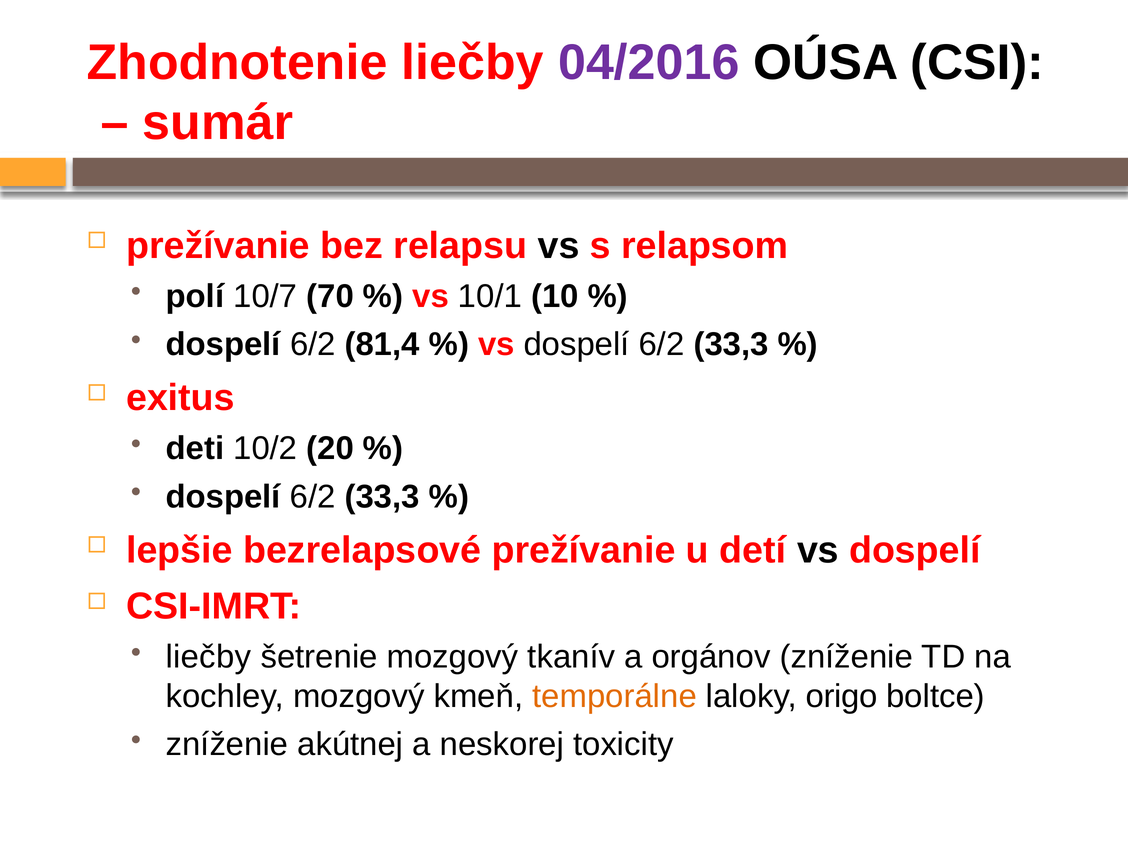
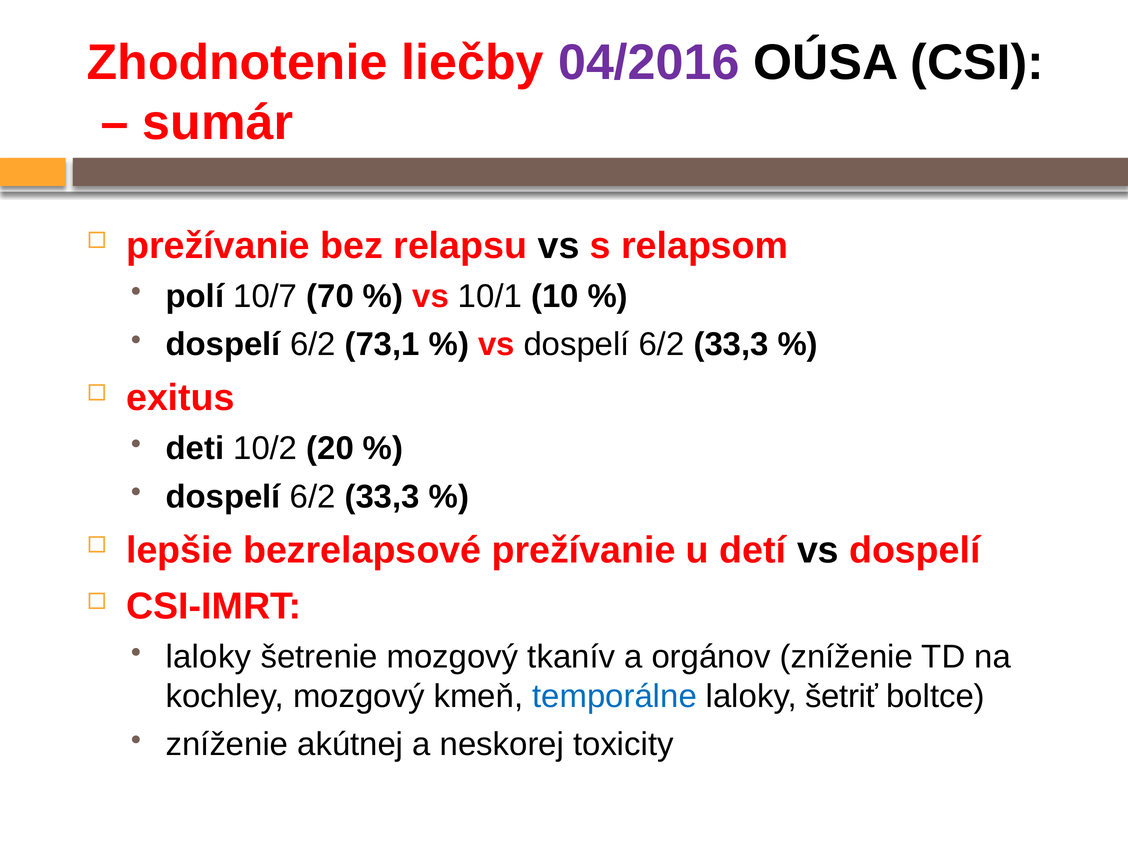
81,4: 81,4 -> 73,1 (382, 344)
liečby: liečby -> laloky (208, 657)
temporálne colour: orange -> blue (615, 696)
origo: origo -> šetriť (842, 696)
